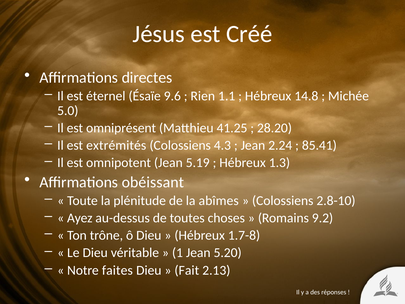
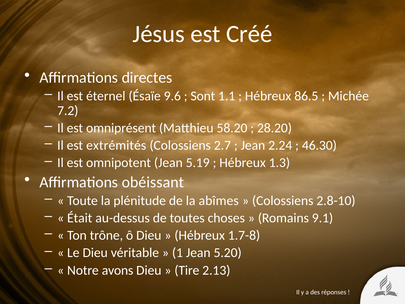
Rien: Rien -> Sont (203, 96)
14.8: 14.8 -> 86.5 (306, 96)
5.0: 5.0 -> 7.2 (68, 110)
41.25: 41.25 -> 58.20 (232, 128)
4.3: 4.3 -> 2.7 (222, 145)
85.41: 85.41 -> 46.30 (319, 145)
Ayez: Ayez -> Était (80, 218)
9.2: 9.2 -> 9.1 (323, 218)
faites: faites -> avons (118, 270)
Fait: Fait -> Tire (187, 270)
